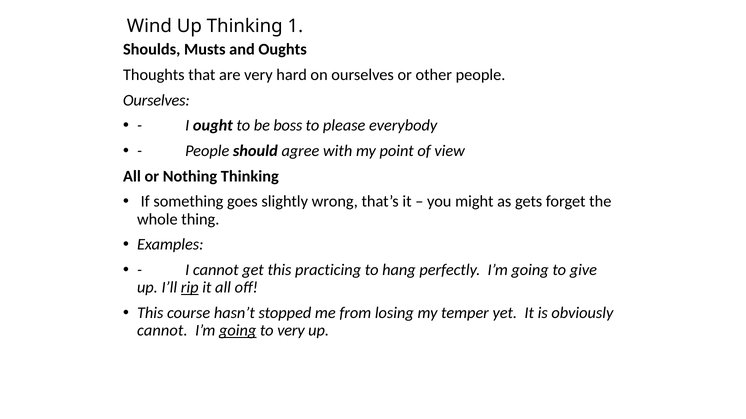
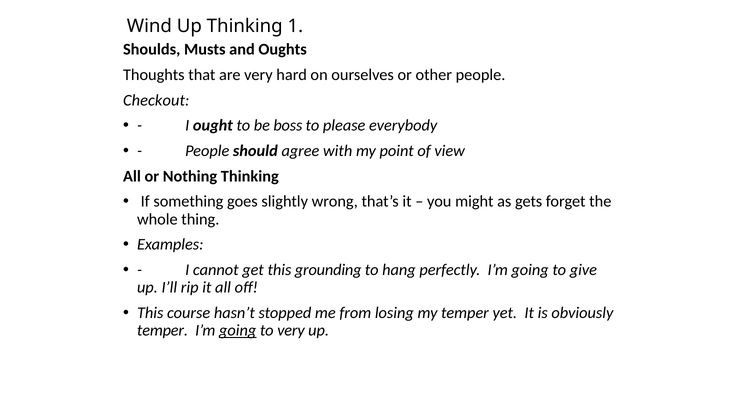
Ourselves: Ourselves -> Checkout (156, 100)
practicing: practicing -> grounding (328, 270)
rip underline: present -> none (190, 288)
cannot: cannot -> temper (162, 331)
